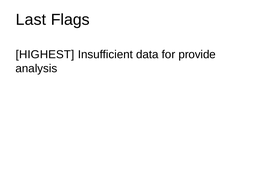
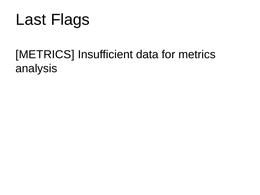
HIGHEST: HIGHEST -> METRICS (45, 55)
for provide: provide -> metrics (197, 55)
